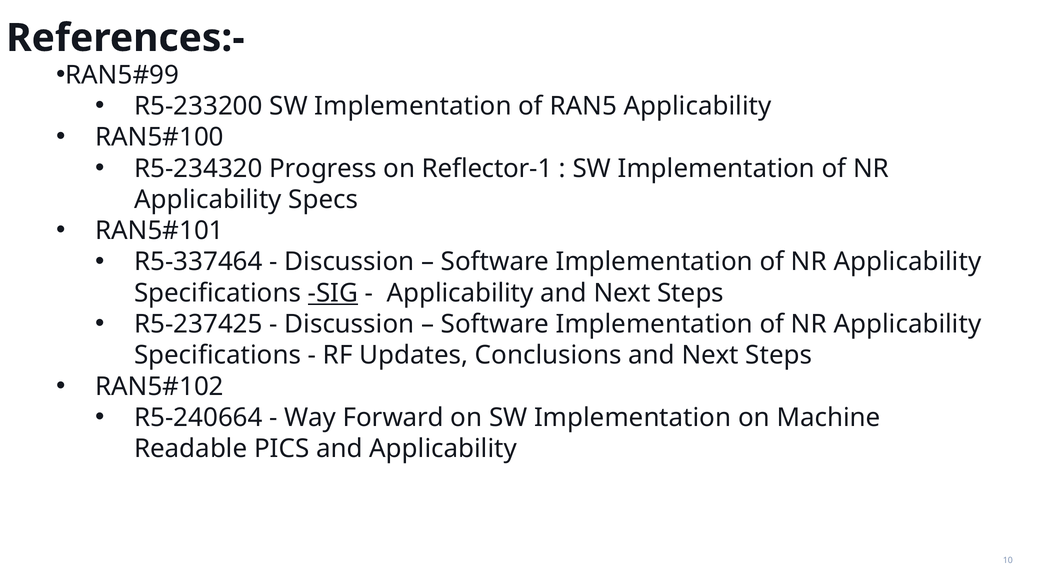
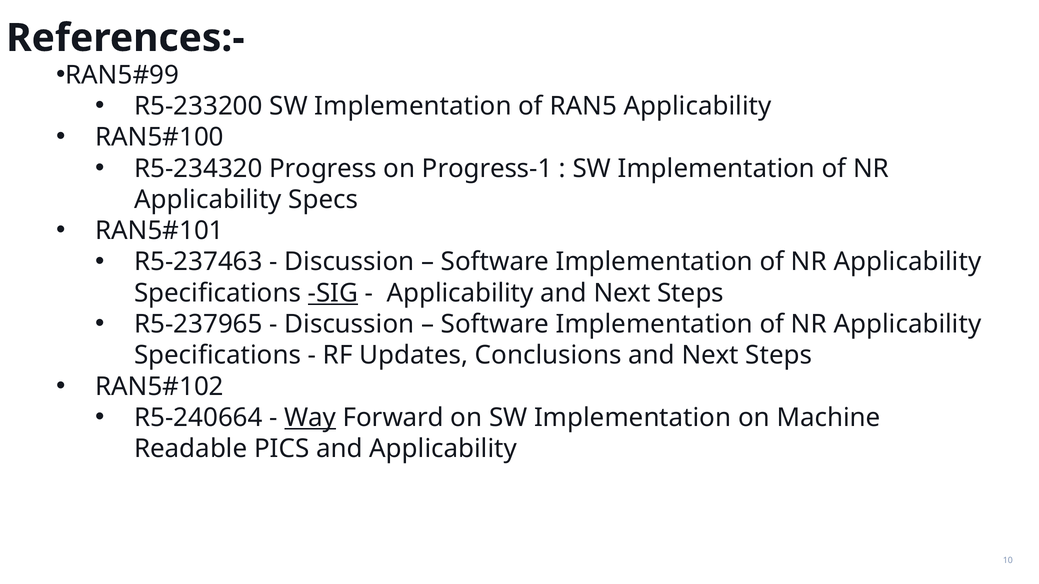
Reflector-1: Reflector-1 -> Progress-1 (487, 169)
R5-337464: R5-337464 -> R5-237463 (198, 262)
R5-237425: R5-237425 -> R5-237965 (198, 324)
Way underline: none -> present (310, 418)
